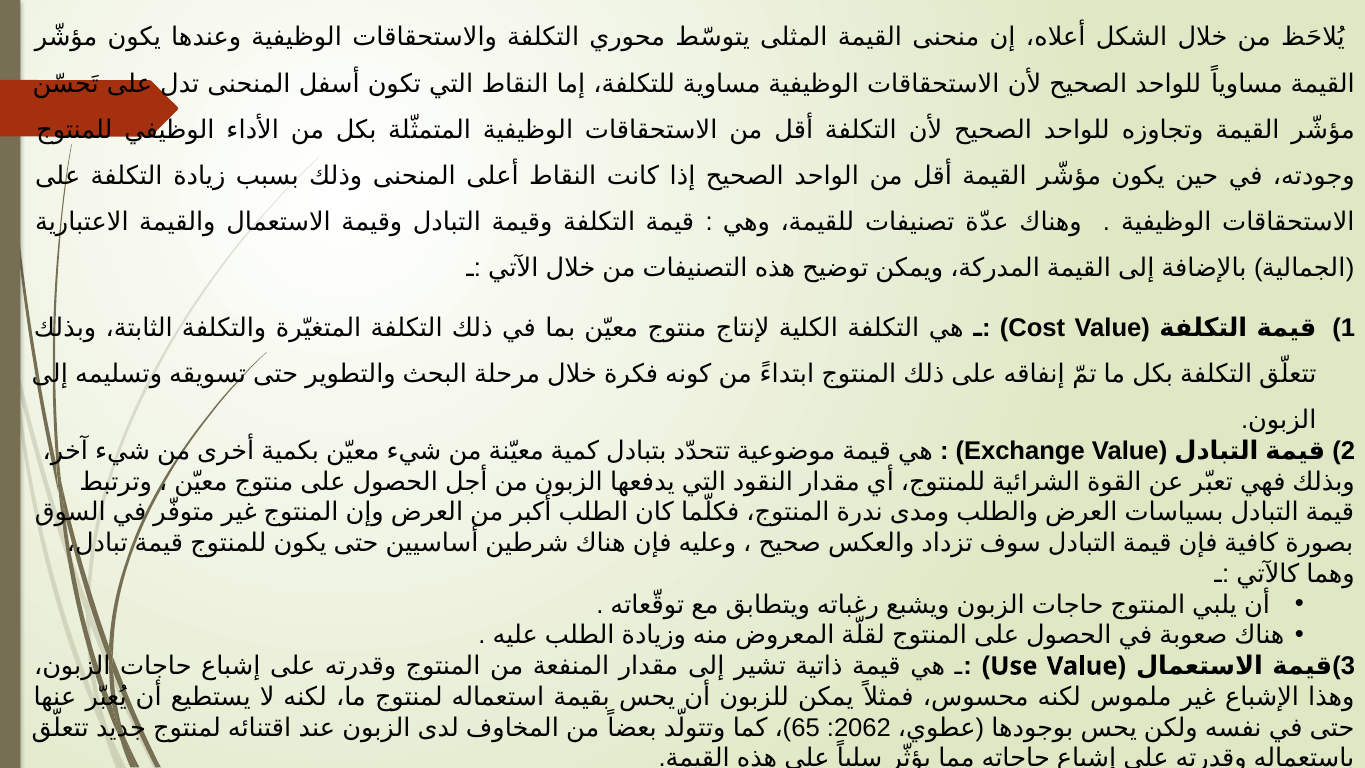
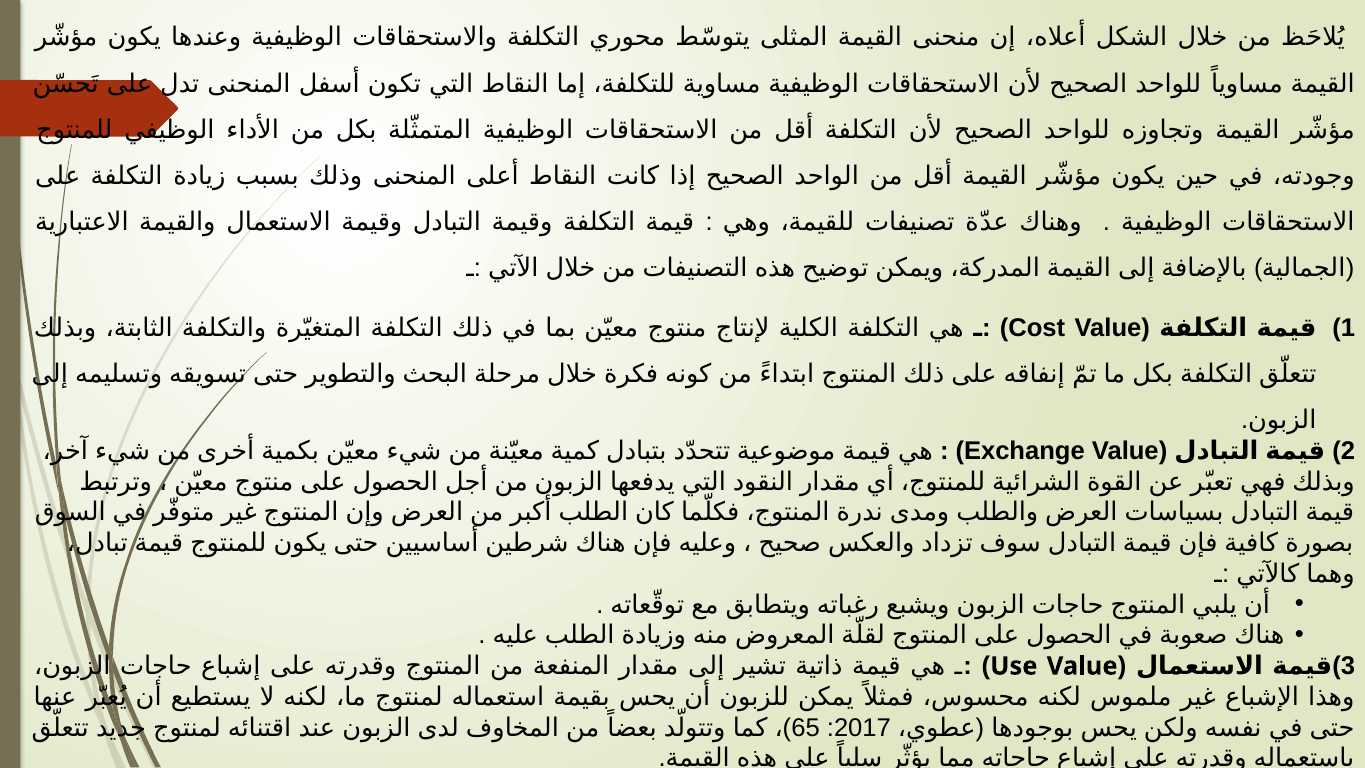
2062: 2062 -> 2017 (862, 727)
